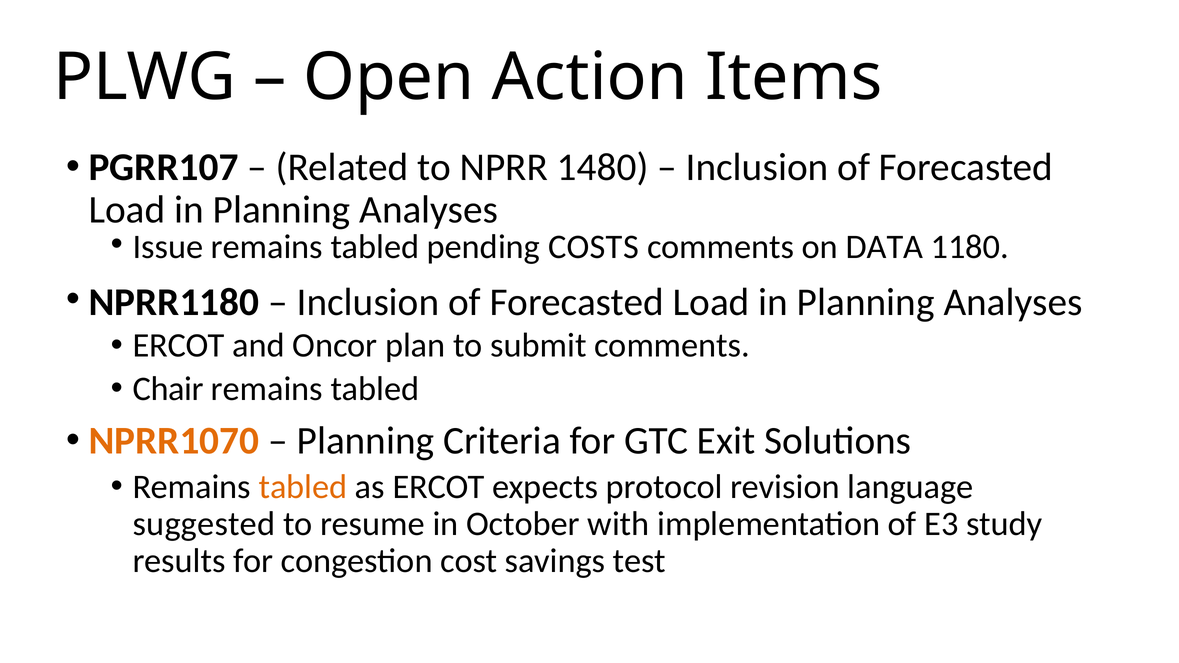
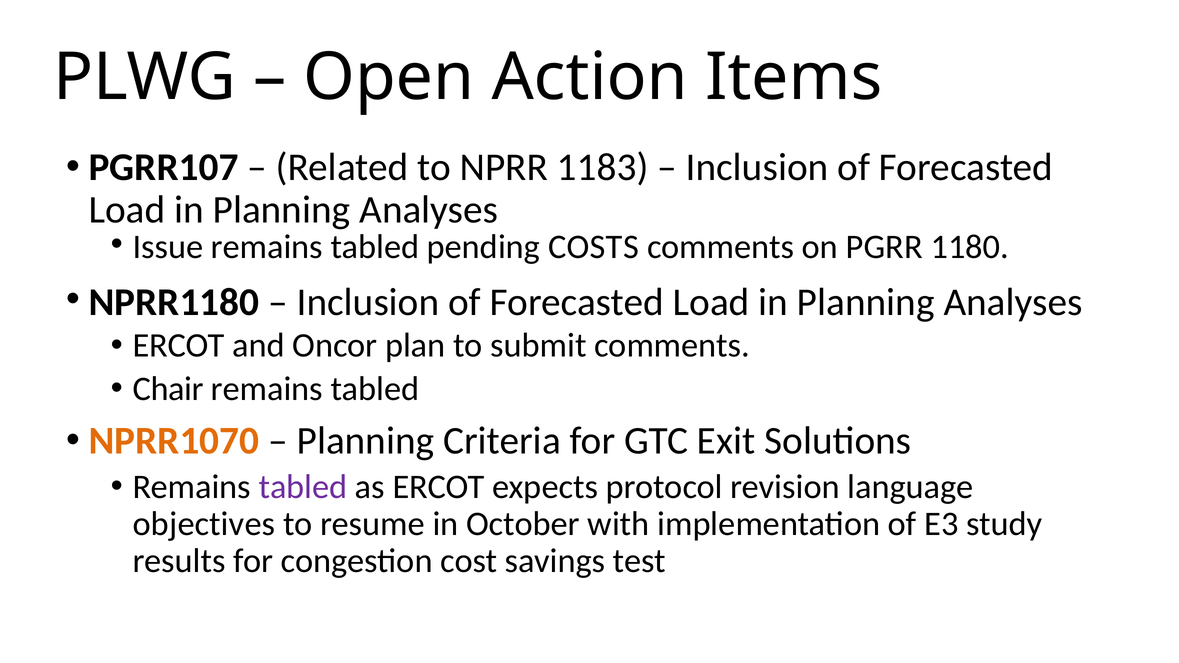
1480: 1480 -> 1183 (603, 167)
DATA: DATA -> PGRR (884, 247)
tabled colour: orange -> purple (303, 487)
suggested: suggested -> objectives (204, 524)
